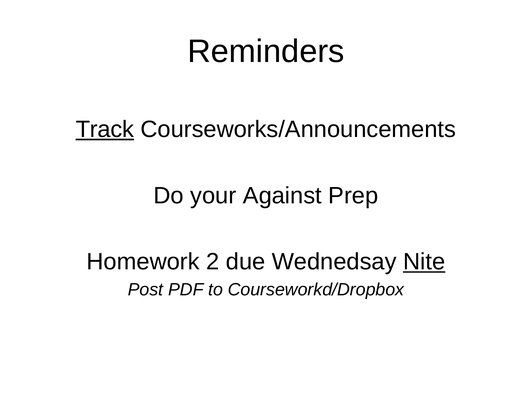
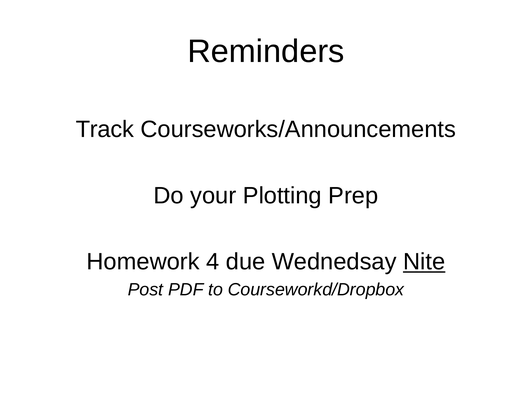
Track underline: present -> none (105, 129)
Against: Against -> Plotting (282, 196)
2: 2 -> 4 (213, 262)
